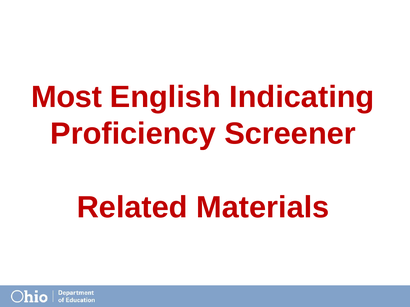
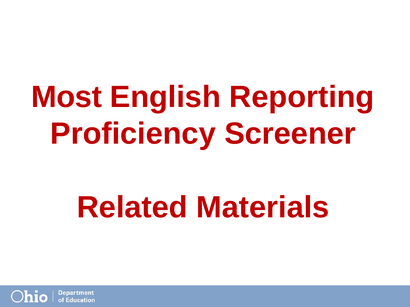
Indicating: Indicating -> Reporting (302, 97)
